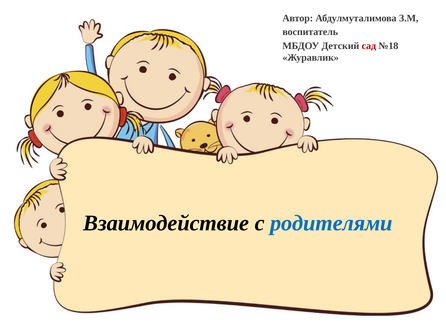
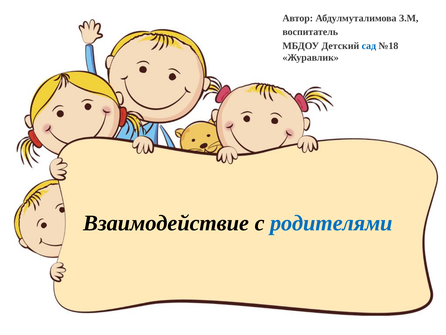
сад colour: red -> blue (369, 46)
